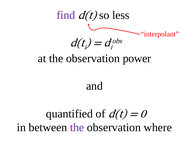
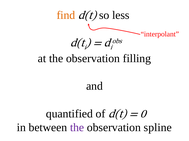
find colour: purple -> orange (66, 15)
power: power -> filling (137, 59)
where: where -> spline (158, 128)
